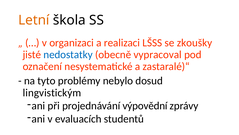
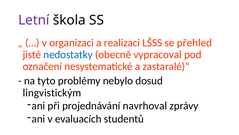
Letní colour: orange -> purple (34, 20)
zkoušky: zkoušky -> přehled (194, 43)
výpovědní: výpovědní -> navrhoval (145, 105)
